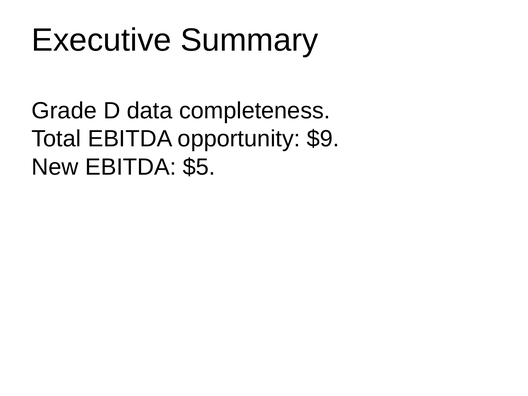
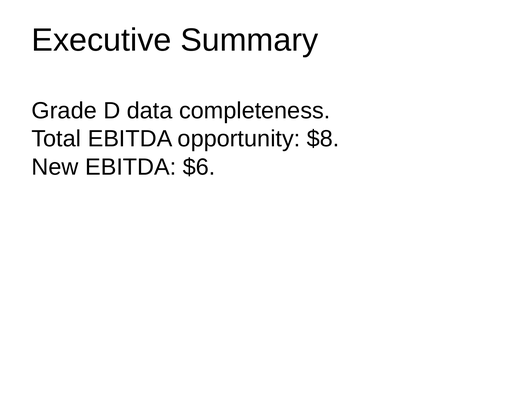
$9: $9 -> $8 (323, 139)
$5: $5 -> $6 (199, 167)
